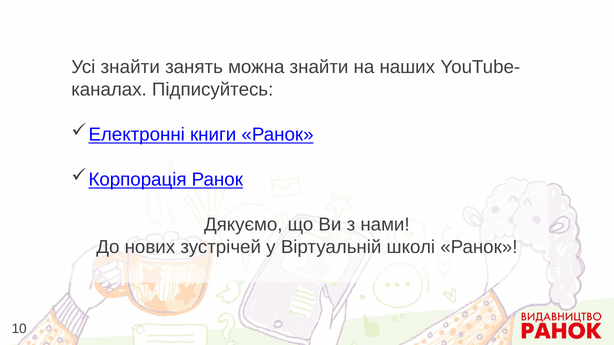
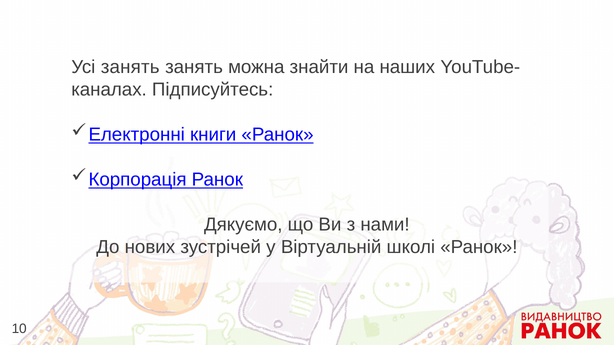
Усі знайти: знайти -> занять (130, 67)
